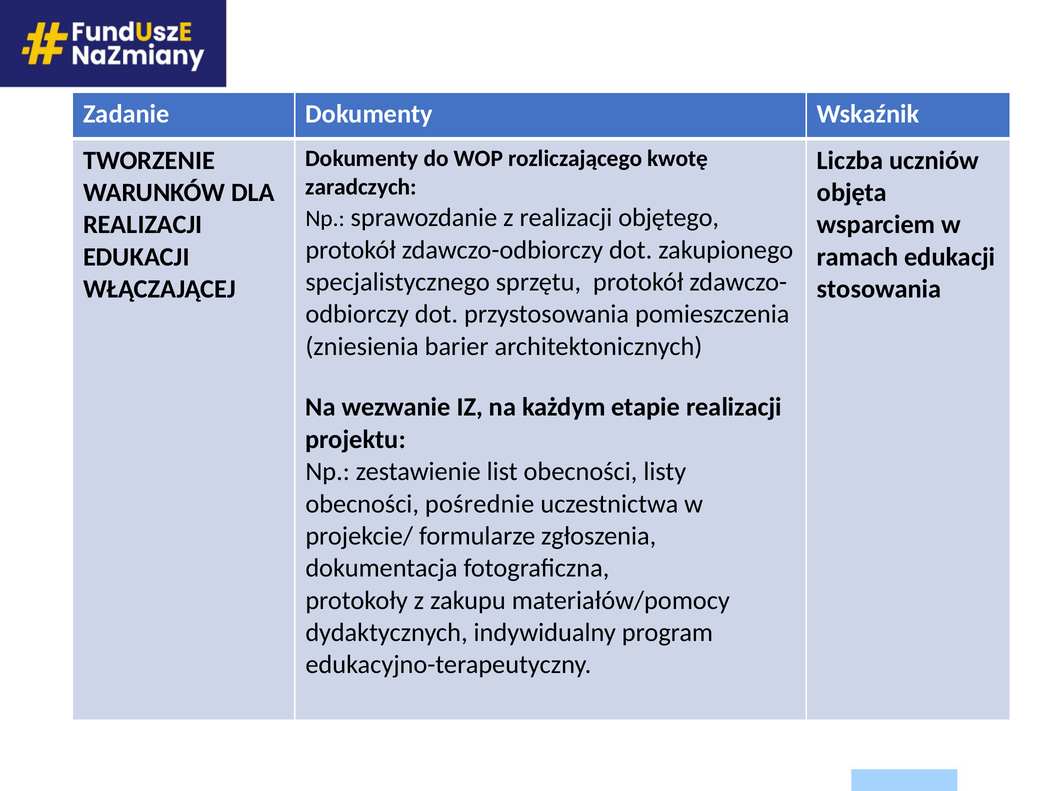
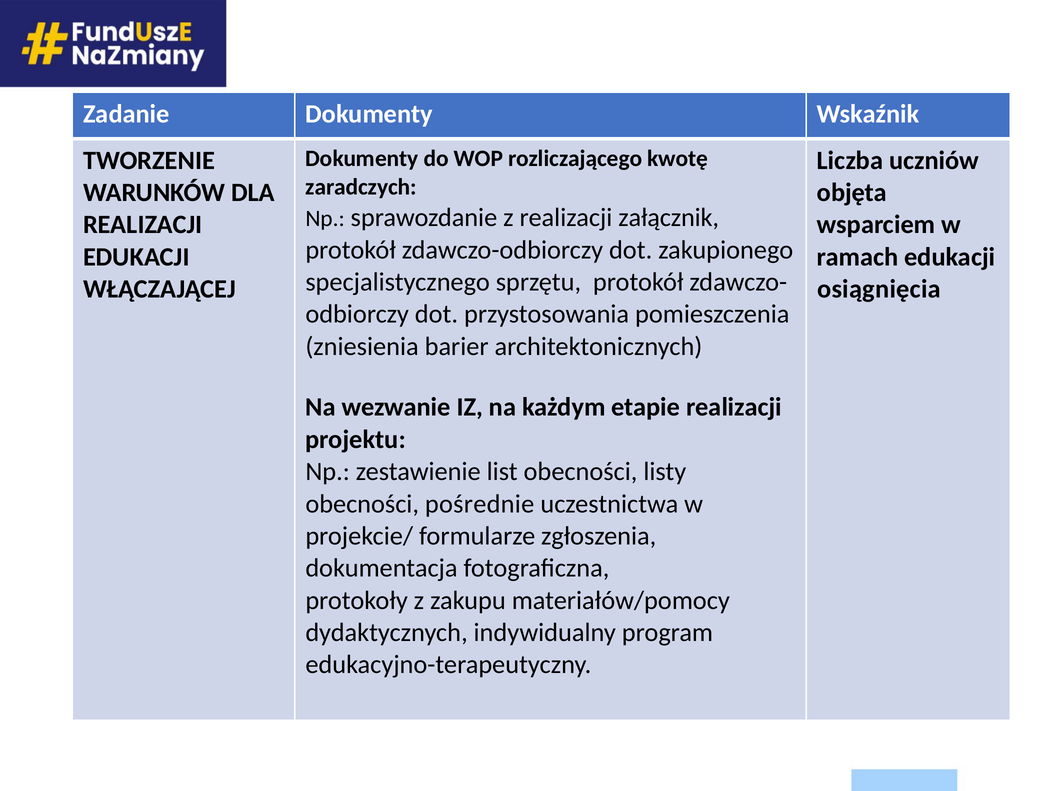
objętego: objętego -> załącznik (669, 218)
stosowania: stosowania -> osiągnięcia (879, 289)
